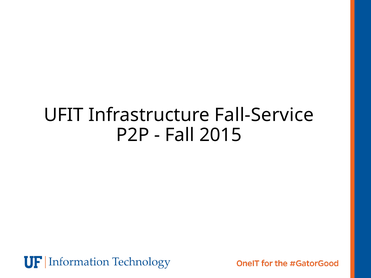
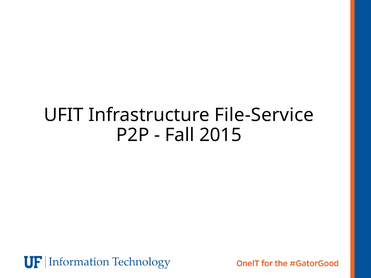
Fall-Service: Fall-Service -> File-Service (264, 115)
